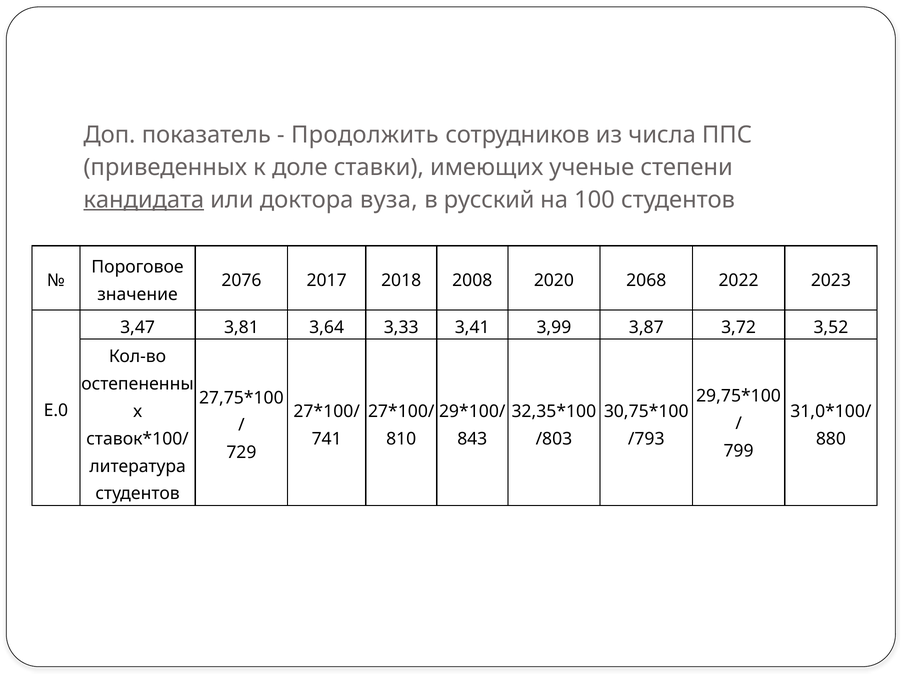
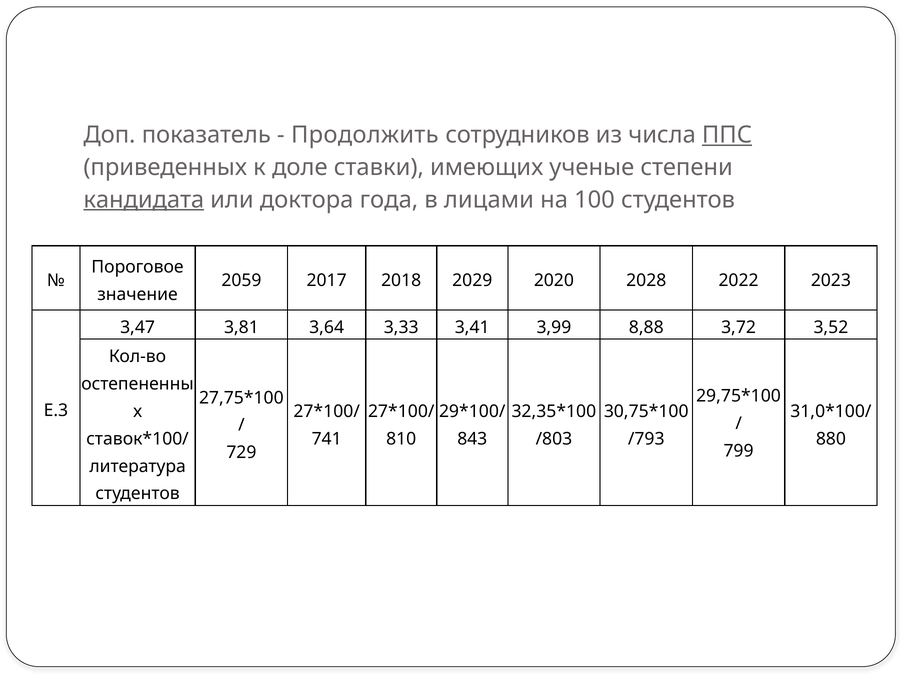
ППС underline: none -> present (727, 135)
вуза: вуза -> года (389, 200)
русский: русский -> лицами (489, 200)
2076: 2076 -> 2059 (241, 281)
2008: 2008 -> 2029 (472, 281)
2068: 2068 -> 2028 (646, 281)
3,87: 3,87 -> 8,88 (646, 327)
E.0: E.0 -> E.3 (56, 411)
